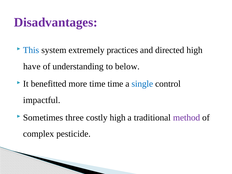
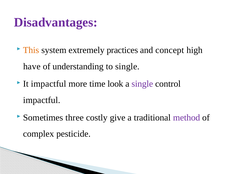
This colour: blue -> orange (31, 50)
directed: directed -> concept (170, 50)
to below: below -> single (127, 66)
It benefitted: benefitted -> impactful (49, 84)
time time: time -> look (115, 84)
single colour: blue -> purple (142, 84)
costly high: high -> give (118, 118)
